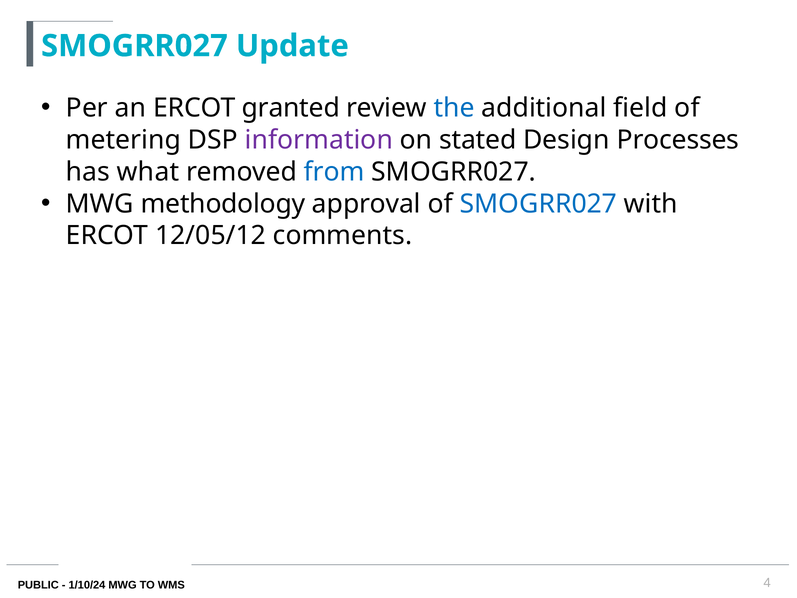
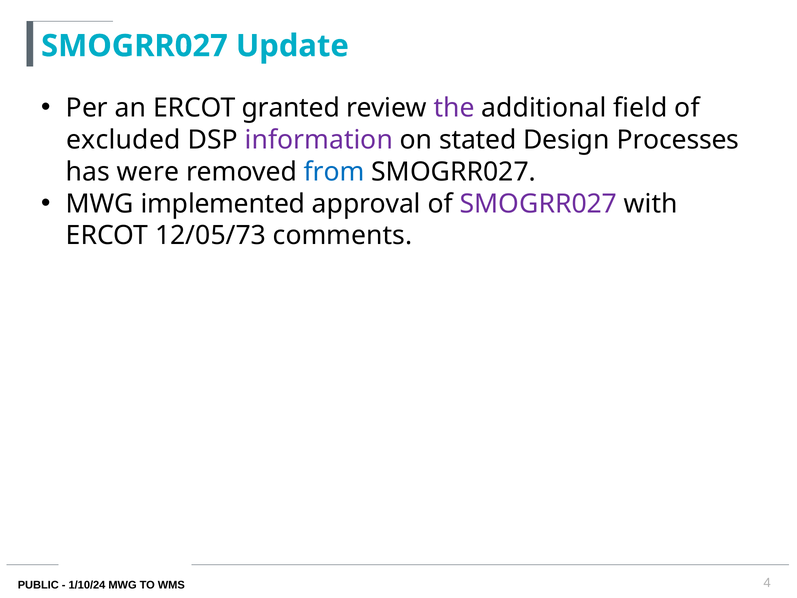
the colour: blue -> purple (454, 108)
metering: metering -> excluded (123, 140)
what: what -> were (148, 172)
methodology: methodology -> implemented (223, 204)
SMOGRR027 colour: blue -> purple (538, 204)
12/05/12: 12/05/12 -> 12/05/73 (211, 236)
